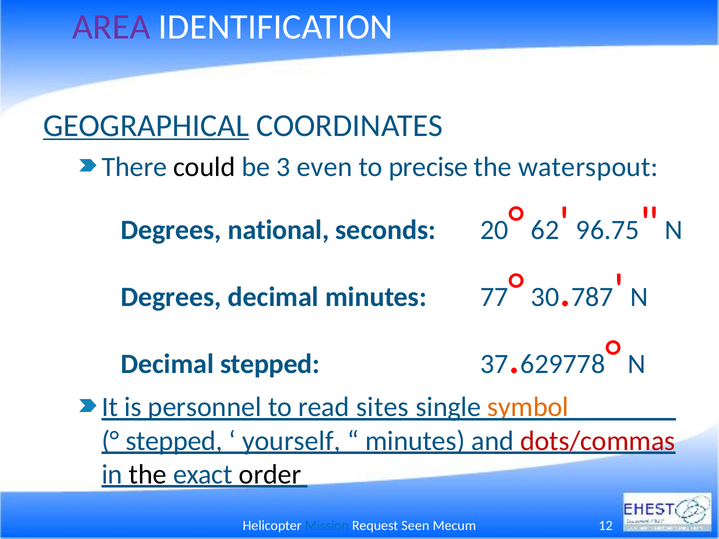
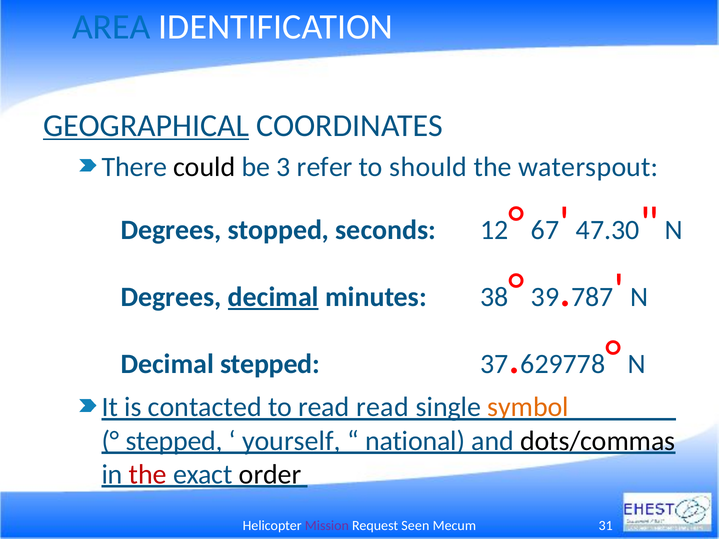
AREA colour: purple -> blue (111, 27)
even: even -> refer (325, 167)
precise: precise -> should (428, 167)
national: national -> stopped (279, 230)
20: 20 -> 12 (494, 230)
62: 62 -> 67 (545, 230)
96.75: 96.75 -> 47.30 (608, 230)
decimal underline: none -> present (273, 297)
77: 77 -> 38 (494, 297)
30: 30 -> 39 (545, 297)
personnel: personnel -> contacted (205, 407)
read sites: sites -> read (382, 407)
minutes: minutes -> national (415, 441)
dots/commas colour: red -> black (598, 441)
the colour: black -> red (148, 475)
Mission colour: blue -> purple (327, 526)
12: 12 -> 31 (606, 526)
